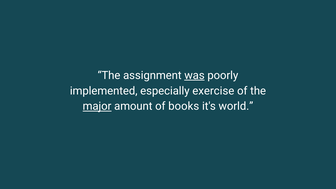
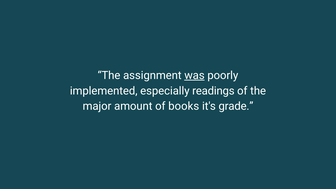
exercise: exercise -> readings (213, 91)
major underline: present -> none (97, 106)
world: world -> grade (236, 106)
